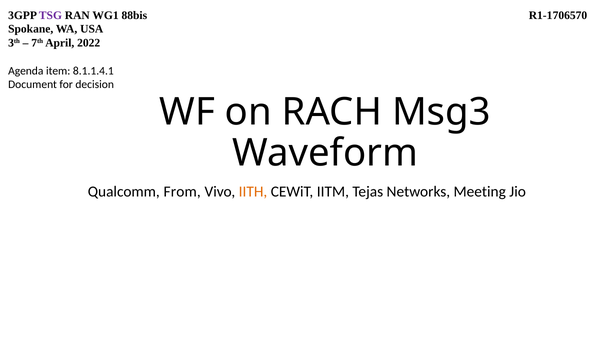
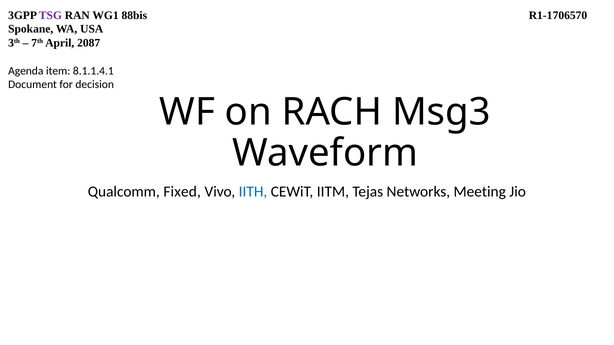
2022: 2022 -> 2087 (89, 43)
From: From -> Fixed (182, 192)
IITH colour: orange -> blue (253, 192)
